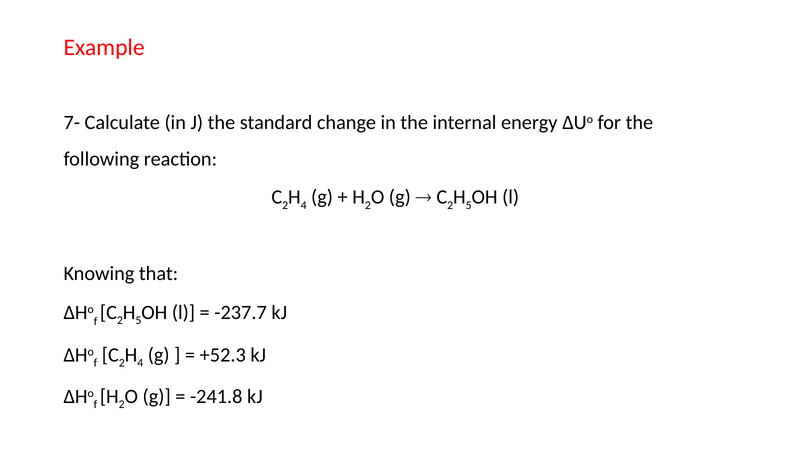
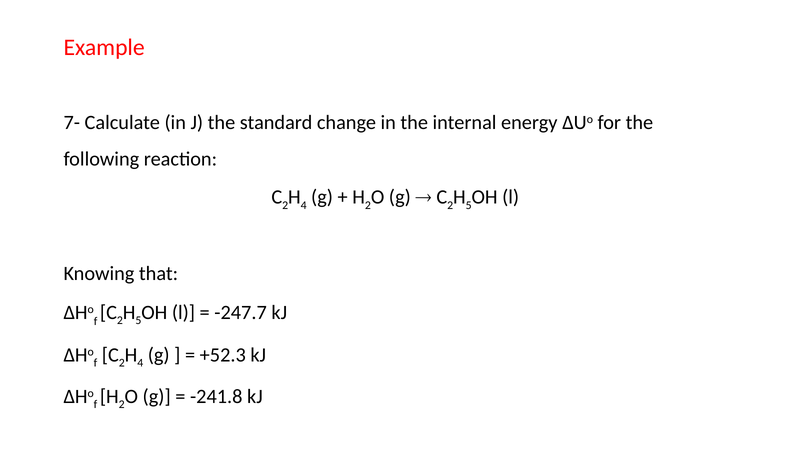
-237.7: -237.7 -> -247.7 (241, 312)
